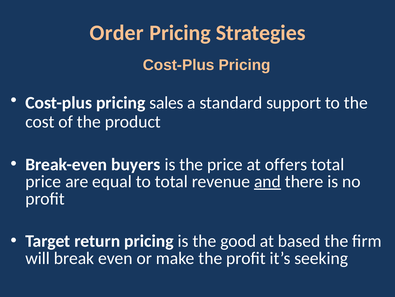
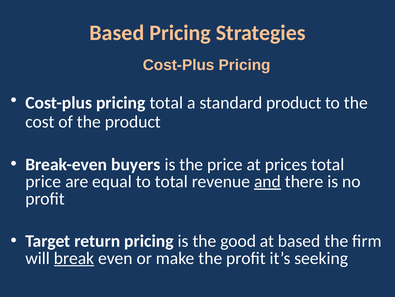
Order: Order -> Based (117, 33)
pricing sales: sales -> total (166, 103)
standard support: support -> product (294, 103)
offers: offers -> prices (286, 164)
break underline: none -> present (74, 258)
